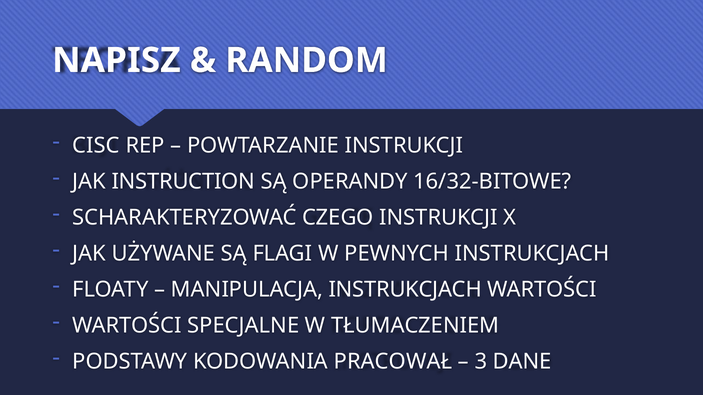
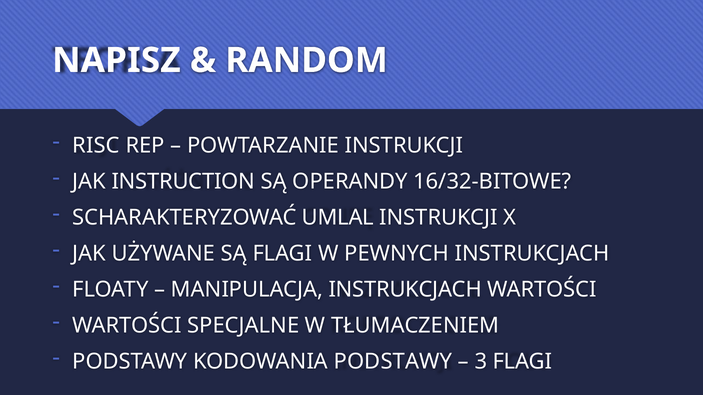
CISC: CISC -> RISC (96, 146)
CZEGO: CZEGO -> UMLAL (338, 218)
KODOWANIA PRACOWAŁ: PRACOWAŁ -> PODSTAWY (393, 362)
3 DANE: DANE -> FLAGI (522, 362)
